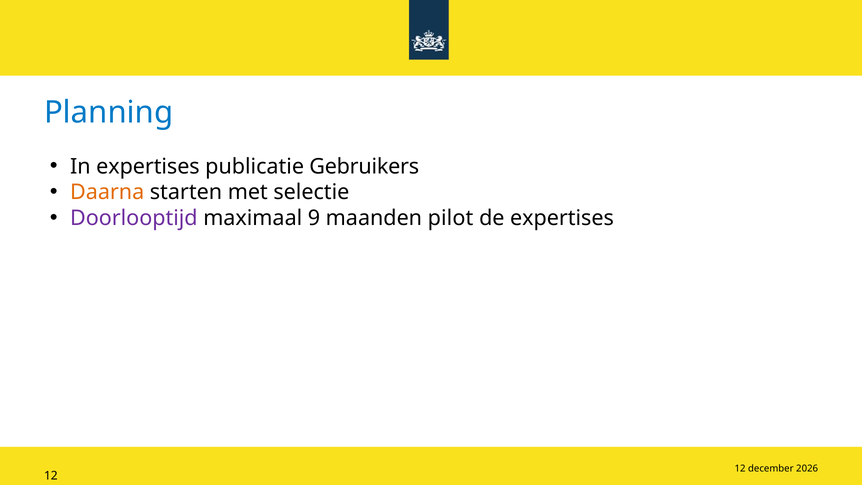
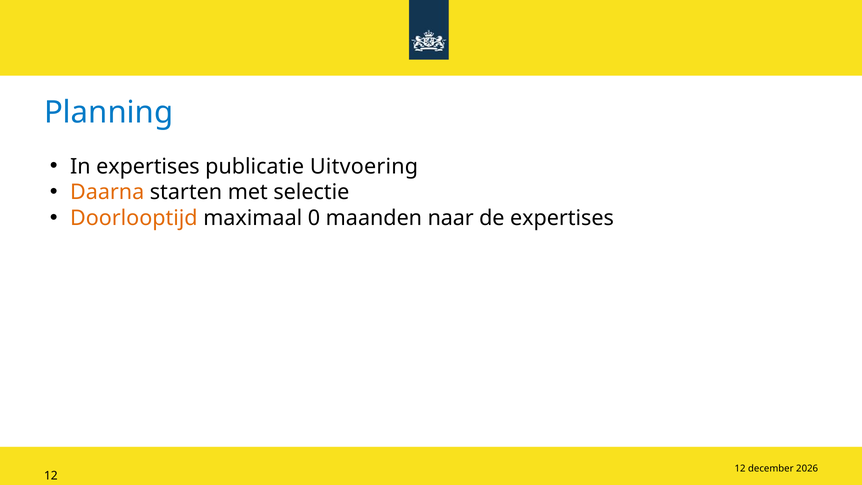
Gebruikers: Gebruikers -> Uitvoering (364, 166)
Doorlooptijd colour: purple -> orange (134, 218)
9: 9 -> 0 (314, 218)
pilot: pilot -> naar (451, 218)
